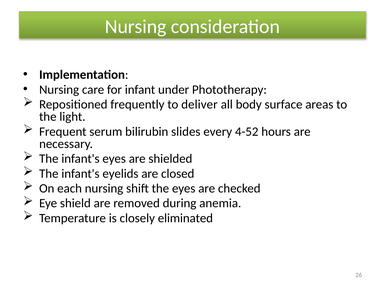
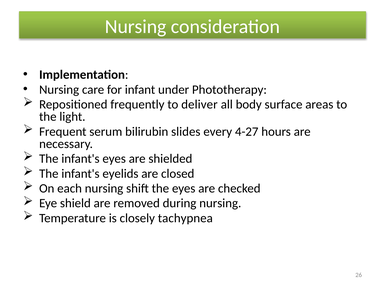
4-52: 4-52 -> 4-27 (247, 132)
during anemia: anemia -> nursing (220, 204)
eliminated: eliminated -> tachypnea (185, 219)
